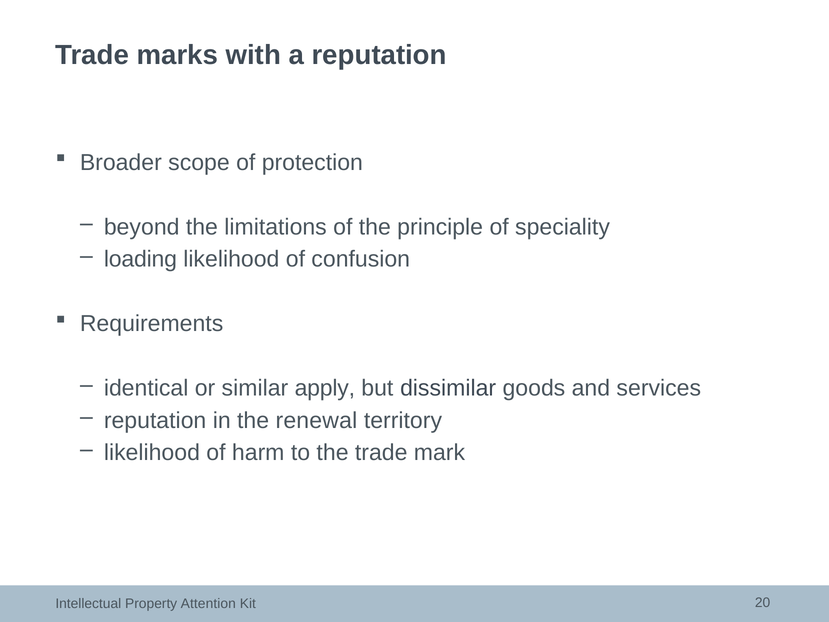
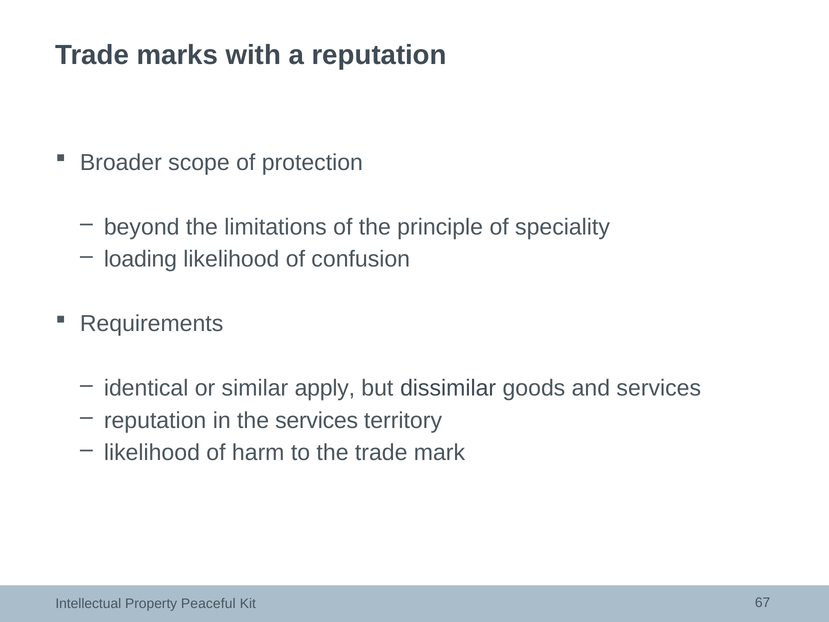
the renewal: renewal -> services (317, 420)
Attention: Attention -> Peaceful (208, 603)
20: 20 -> 67 (763, 602)
